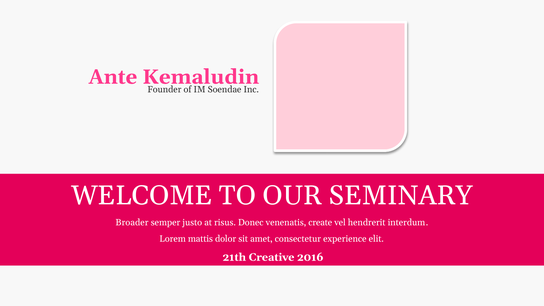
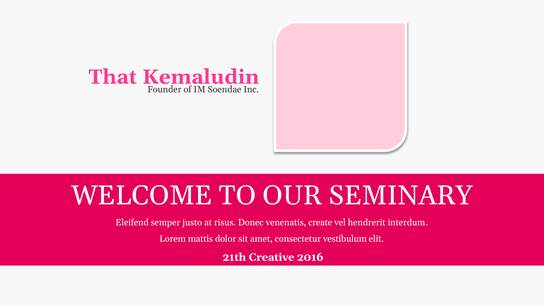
Ante: Ante -> That (113, 77)
Broader: Broader -> Eleifend (132, 222)
experience: experience -> vestibulum (345, 239)
